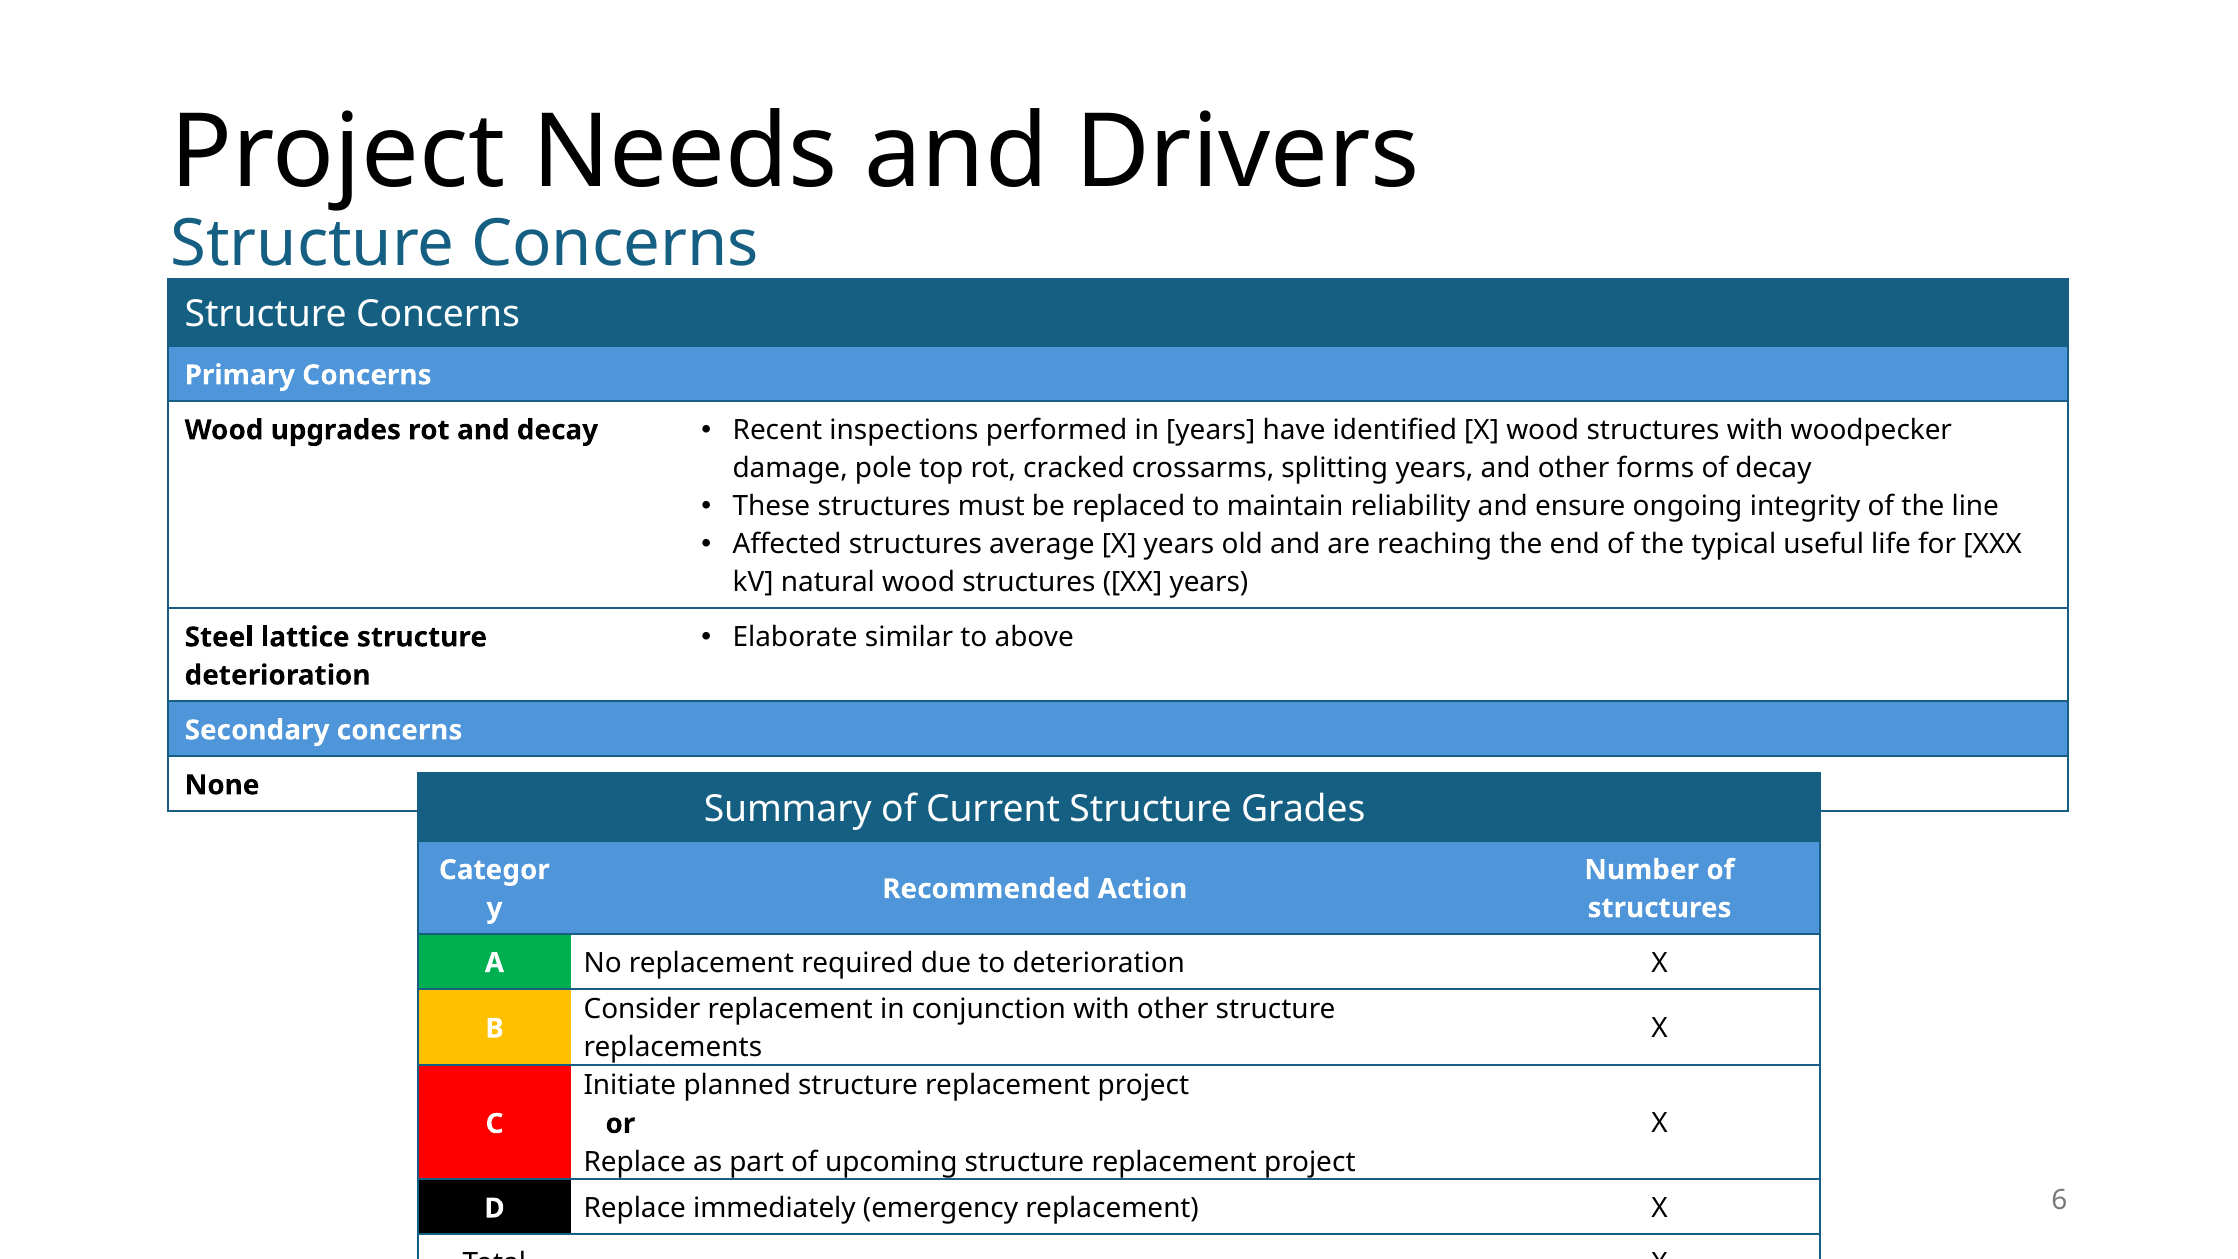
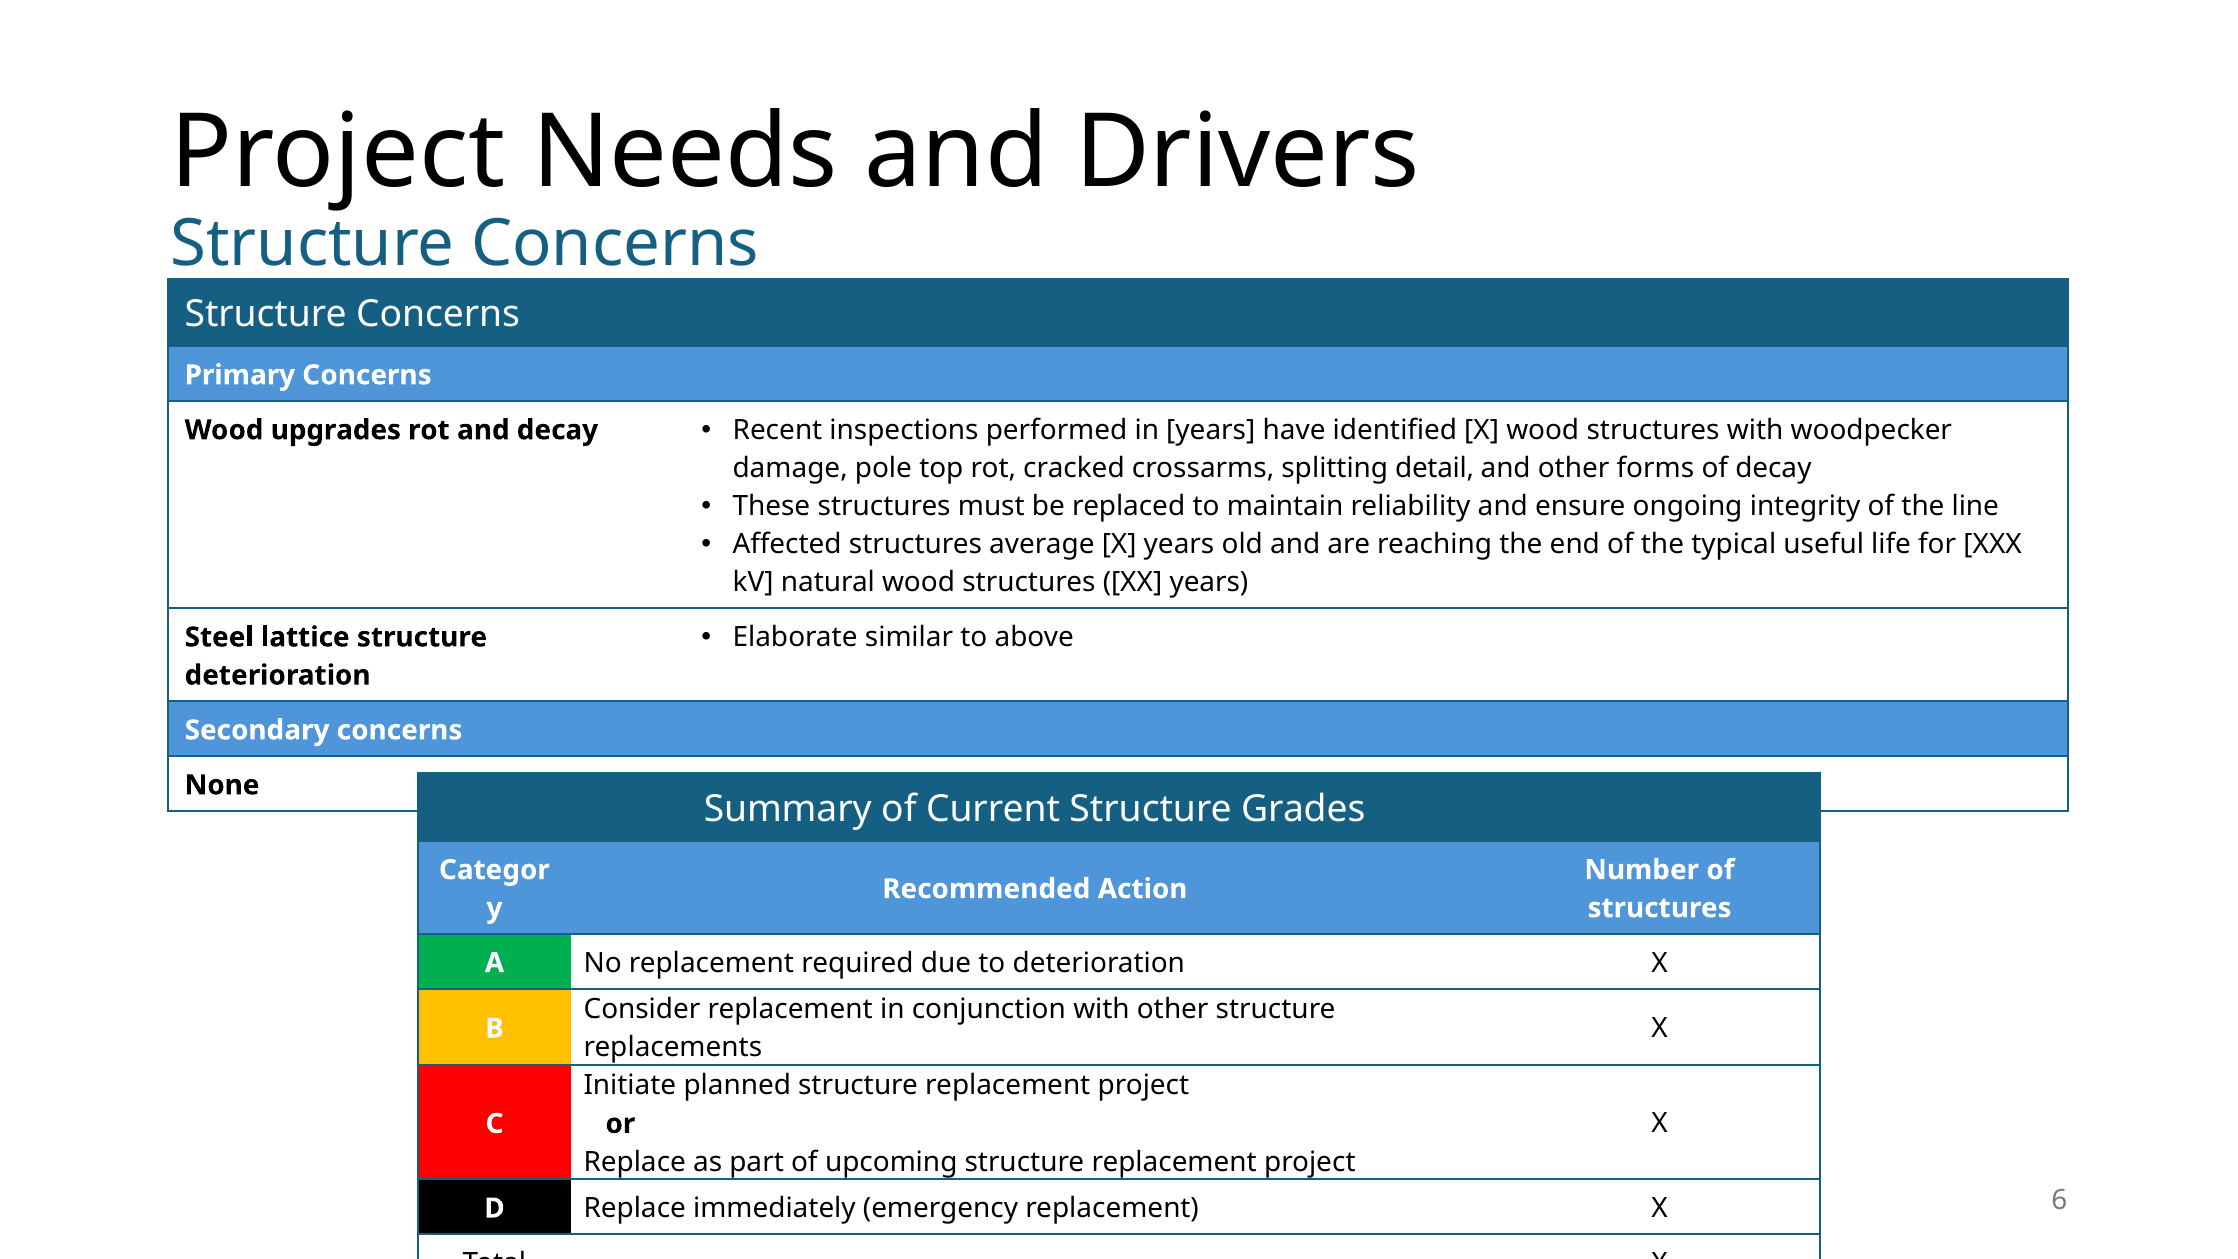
splitting years: years -> detail (1435, 468)
